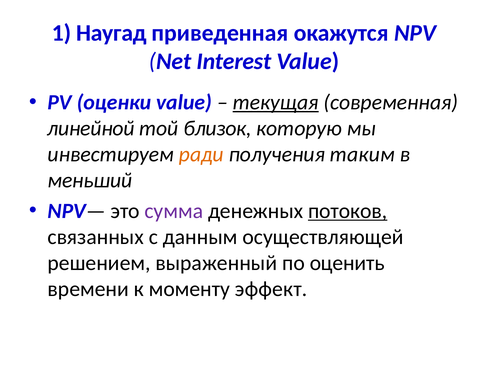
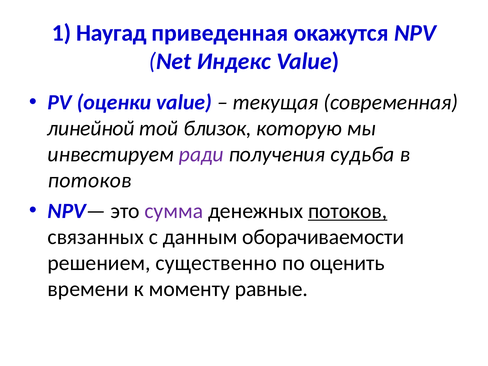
Interest: Interest -> Индекс (234, 61)
текущая underline: present -> none (276, 102)
ради colour: orange -> purple (201, 154)
таким: таким -> судьба (362, 154)
меньший: меньший -> потоков (90, 180)
осуществляющей: осуществляющей -> оборачиваемости (323, 237)
выраженный: выраженный -> существенно (216, 263)
эффект: эффект -> равные (271, 289)
